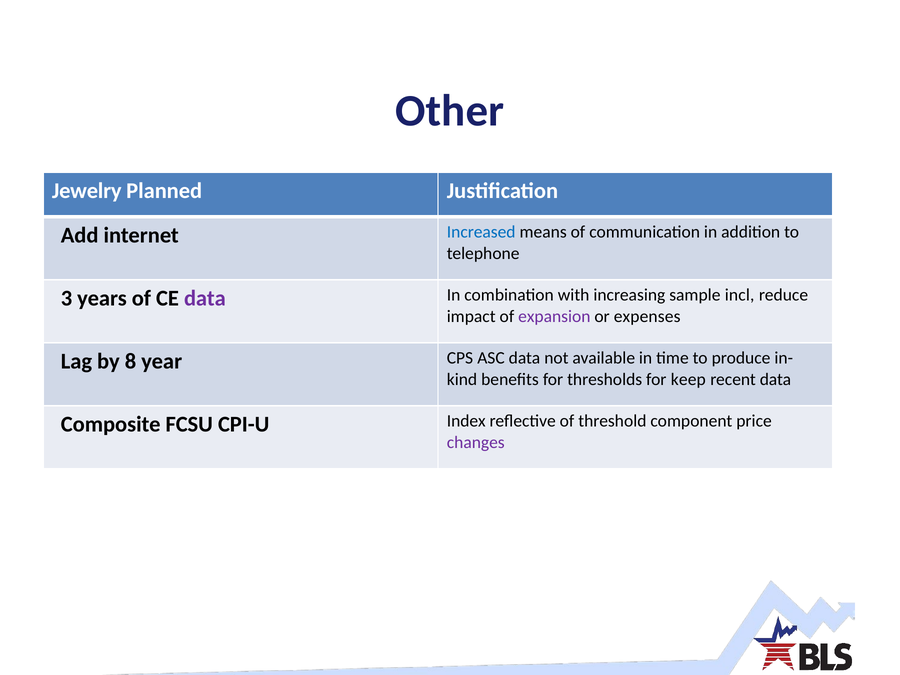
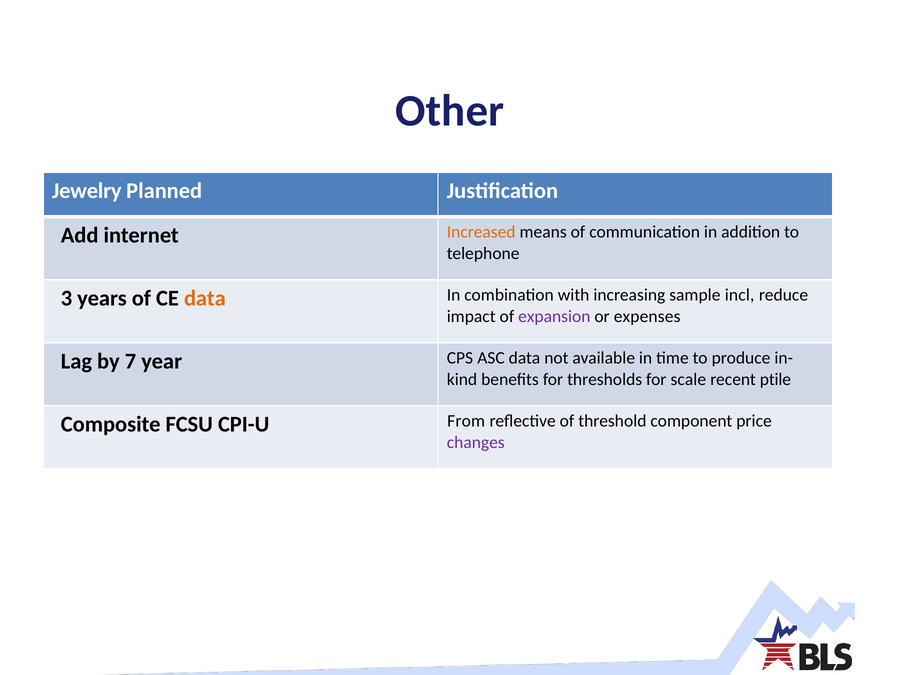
Increased colour: blue -> orange (481, 232)
data colour: purple -> orange (205, 298)
by 8: 8 -> 7 (131, 361)
keep: keep -> scale (688, 379)
recent data: data -> ptile (775, 379)
Index: Index -> From (466, 421)
